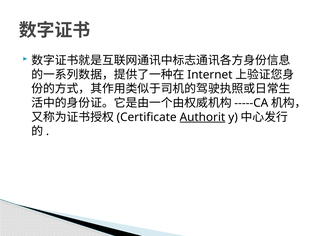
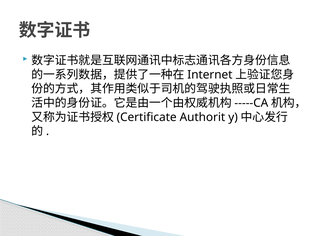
Authorit underline: present -> none (202, 117)
